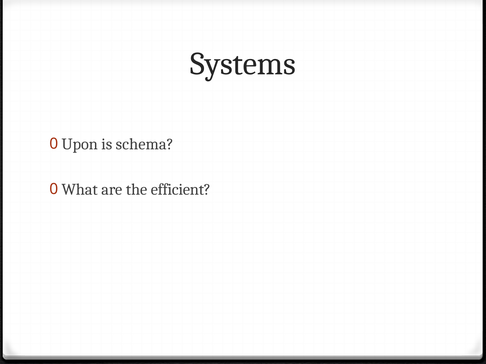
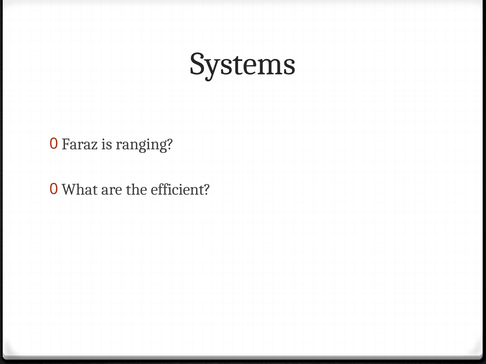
Upon: Upon -> Faraz (80, 144)
schema: schema -> ranging (145, 144)
